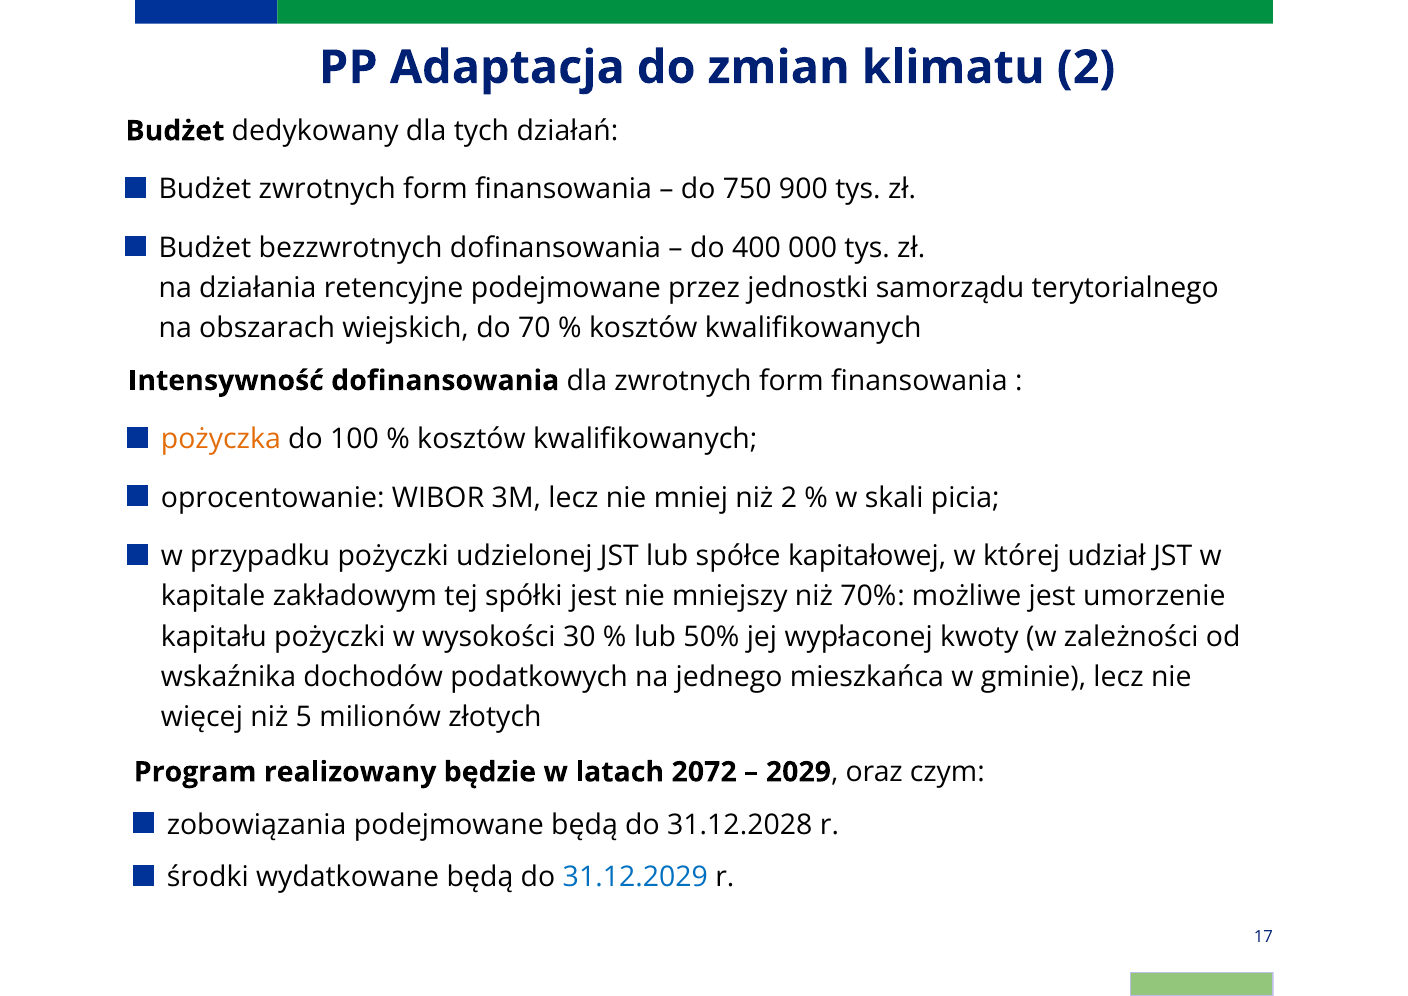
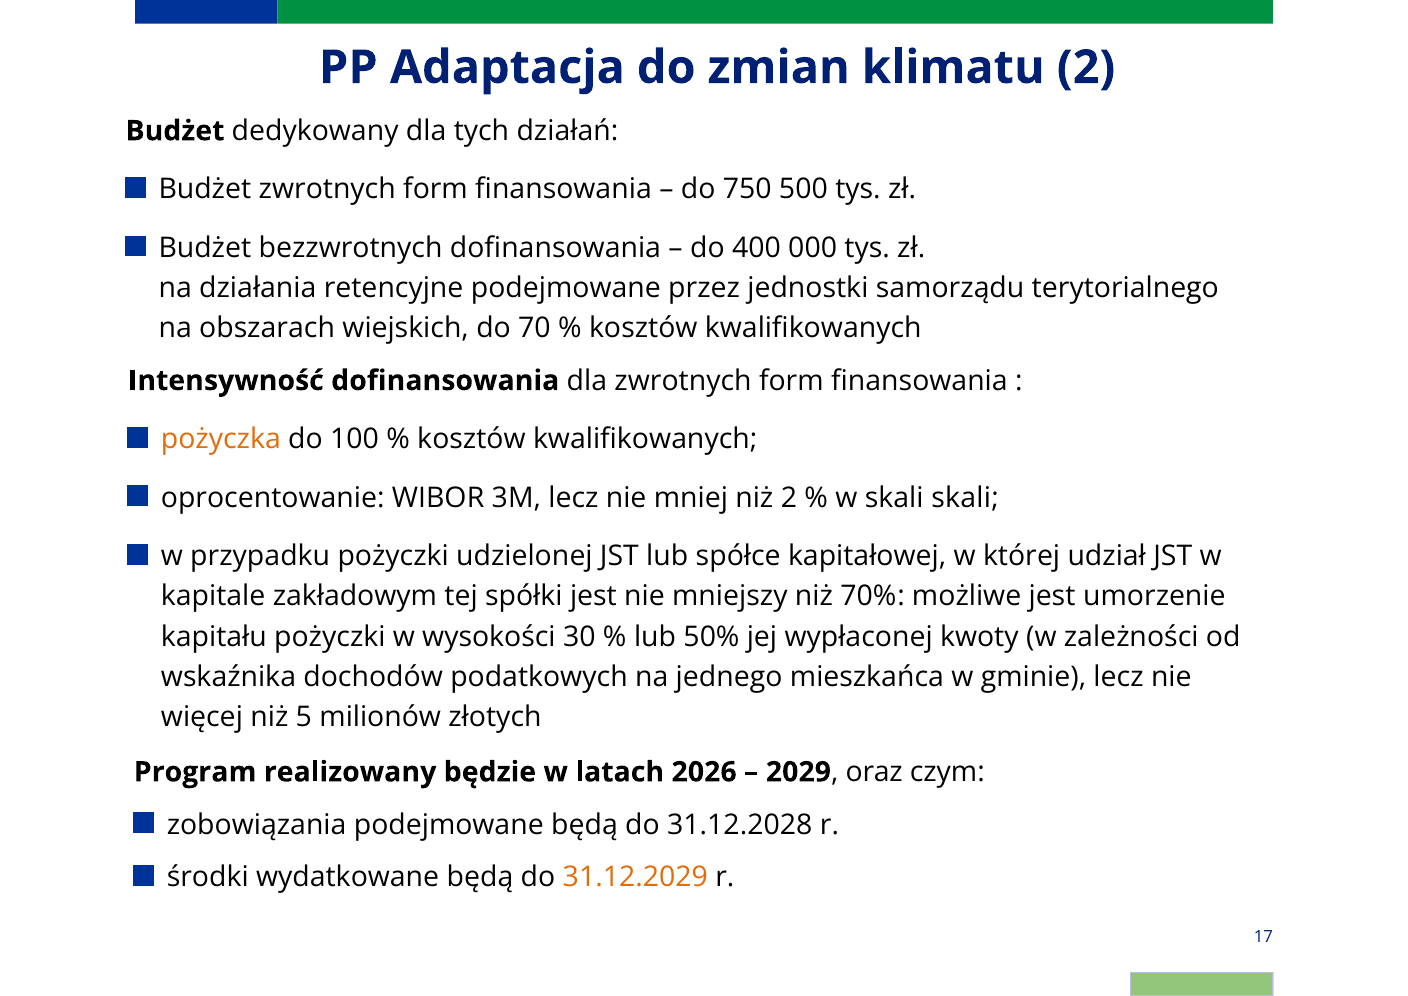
900: 900 -> 500 (803, 189)
skali picia: picia -> skali (965, 498)
2072: 2072 -> 2026 (704, 772)
31.12.2029 colour: blue -> orange (635, 877)
